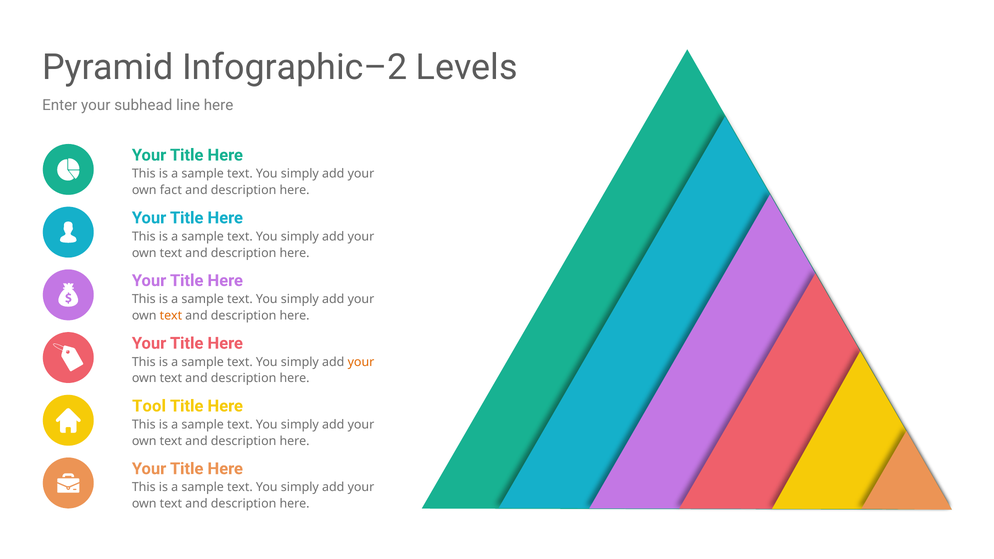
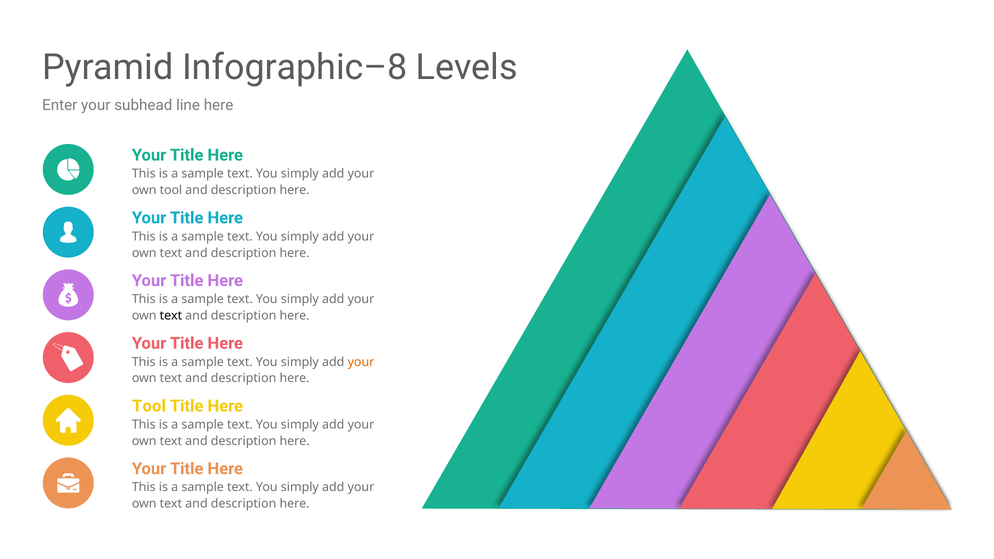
Infographic–2: Infographic–2 -> Infographic–8 (295, 68)
own fact: fact -> tool (171, 190)
text colour: orange -> black (171, 316)
